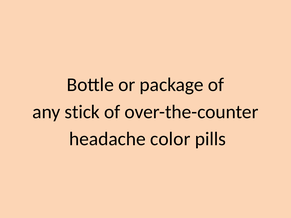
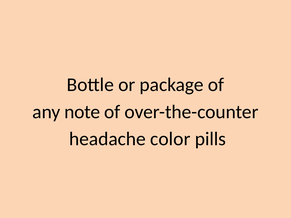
stick: stick -> note (82, 112)
